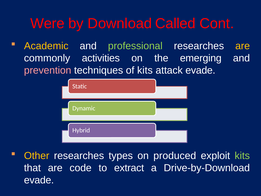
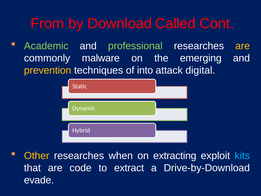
Were: Were -> From (47, 23)
Academic colour: yellow -> light green (46, 46)
activities: activities -> malware (101, 58)
prevention colour: pink -> yellow (48, 70)
of kits: kits -> into (145, 70)
attack evade: evade -> digital (200, 70)
types: types -> when (121, 156)
produced: produced -> extracting (175, 156)
kits colour: light green -> light blue (242, 156)
